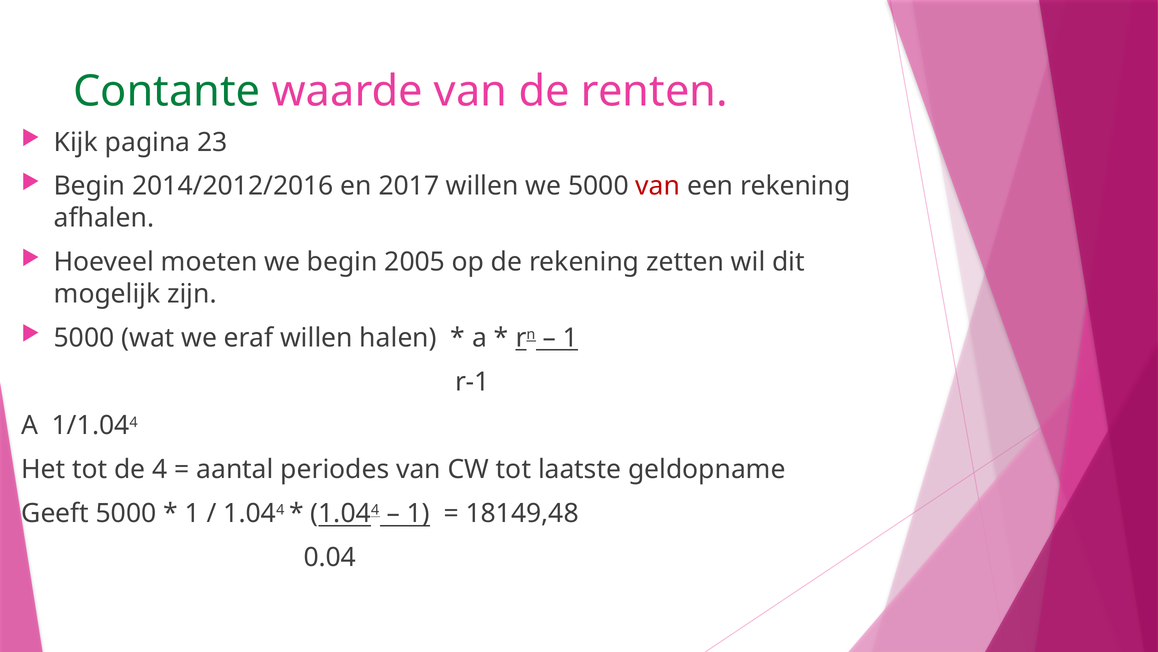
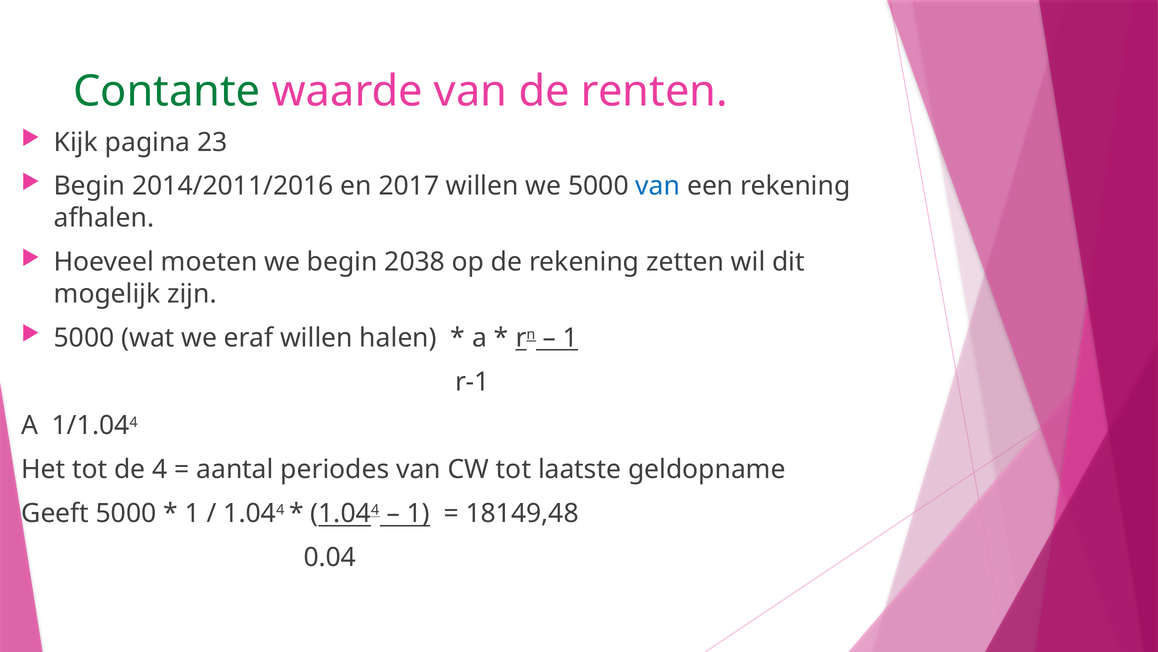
2014/2012/2016: 2014/2012/2016 -> 2014/2011/2016 (233, 186)
van colour: red -> blue (658, 186)
2005: 2005 -> 2038 (415, 262)
